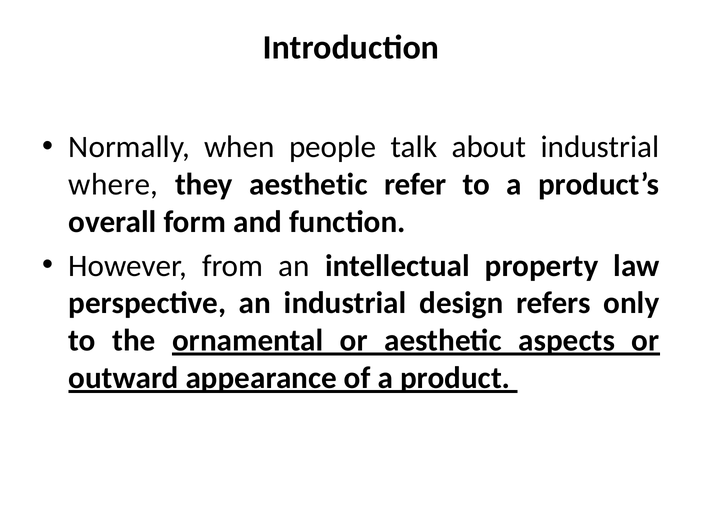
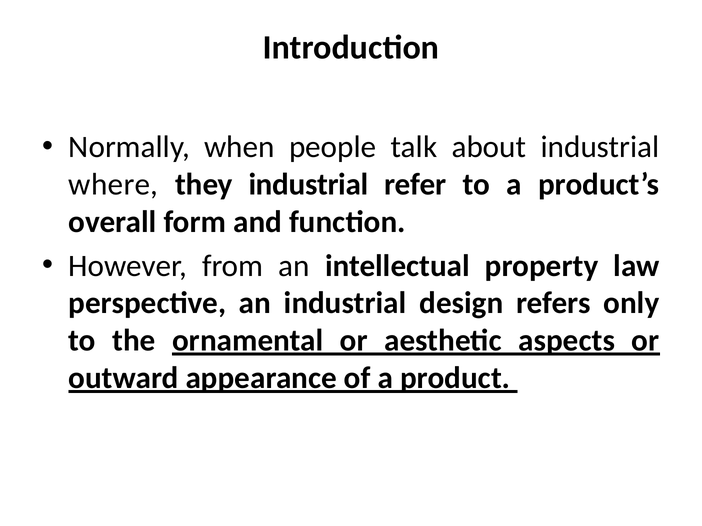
they aesthetic: aesthetic -> industrial (309, 185)
